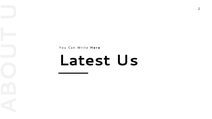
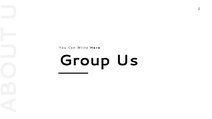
Latest: Latest -> Group (85, 61)
